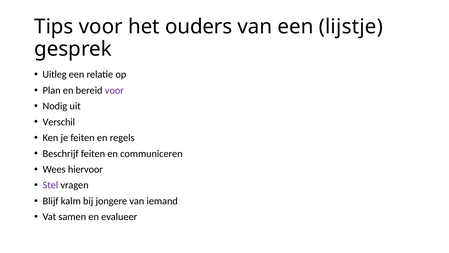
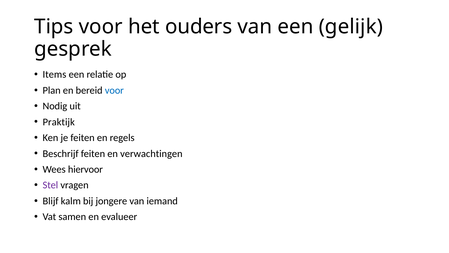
lijstje: lijstje -> gelijk (351, 27)
Uitleg: Uitleg -> Items (54, 74)
voor colour: purple -> blue (114, 90)
Verschil: Verschil -> Praktijk (59, 122)
communiceren: communiceren -> verwachtingen (151, 153)
